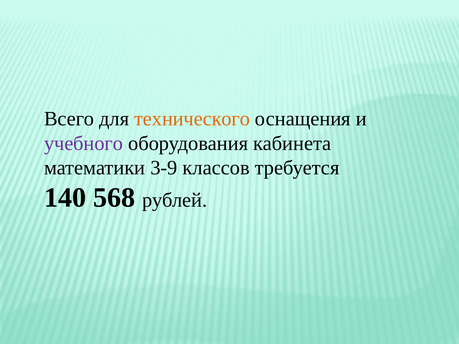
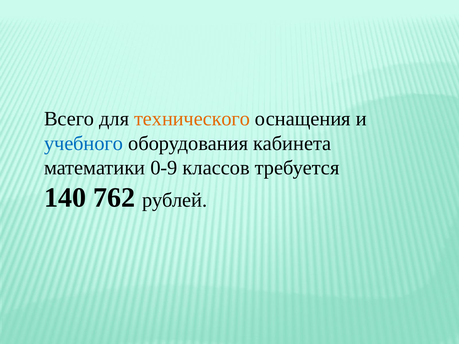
учебного colour: purple -> blue (84, 143)
3-9: 3-9 -> 0-9 (164, 168)
568: 568 -> 762 (114, 198)
